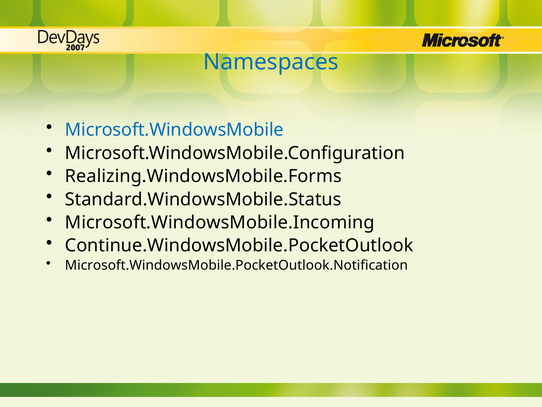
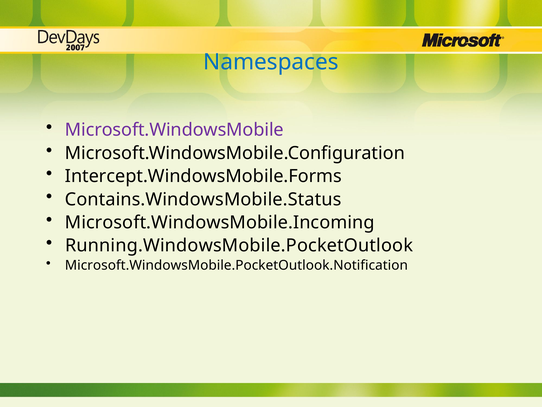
Microsoft.WindowsMobile colour: blue -> purple (174, 130)
Realizing.WindowsMobile.Forms: Realizing.WindowsMobile.Forms -> Intercept.WindowsMobile.Forms (203, 176)
Standard.WindowsMobile.Status: Standard.WindowsMobile.Status -> Contains.WindowsMobile.Status (203, 199)
Continue.WindowsMobile.PocketOutlook: Continue.WindowsMobile.PocketOutlook -> Running.WindowsMobile.PocketOutlook (239, 245)
